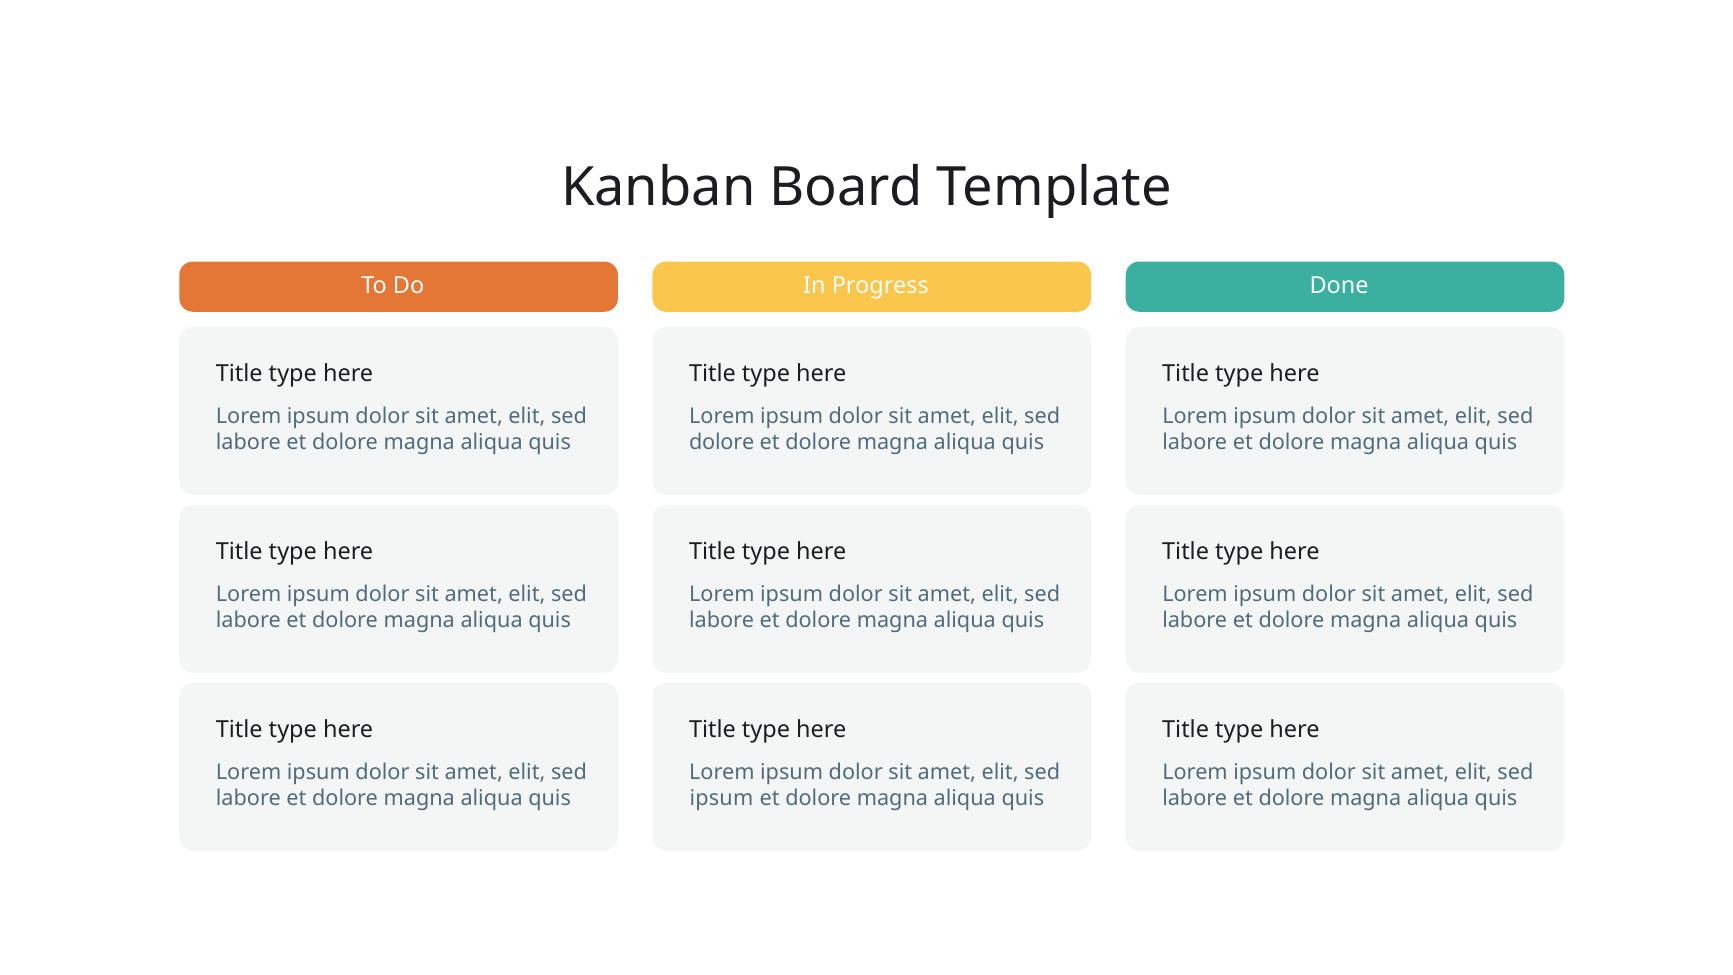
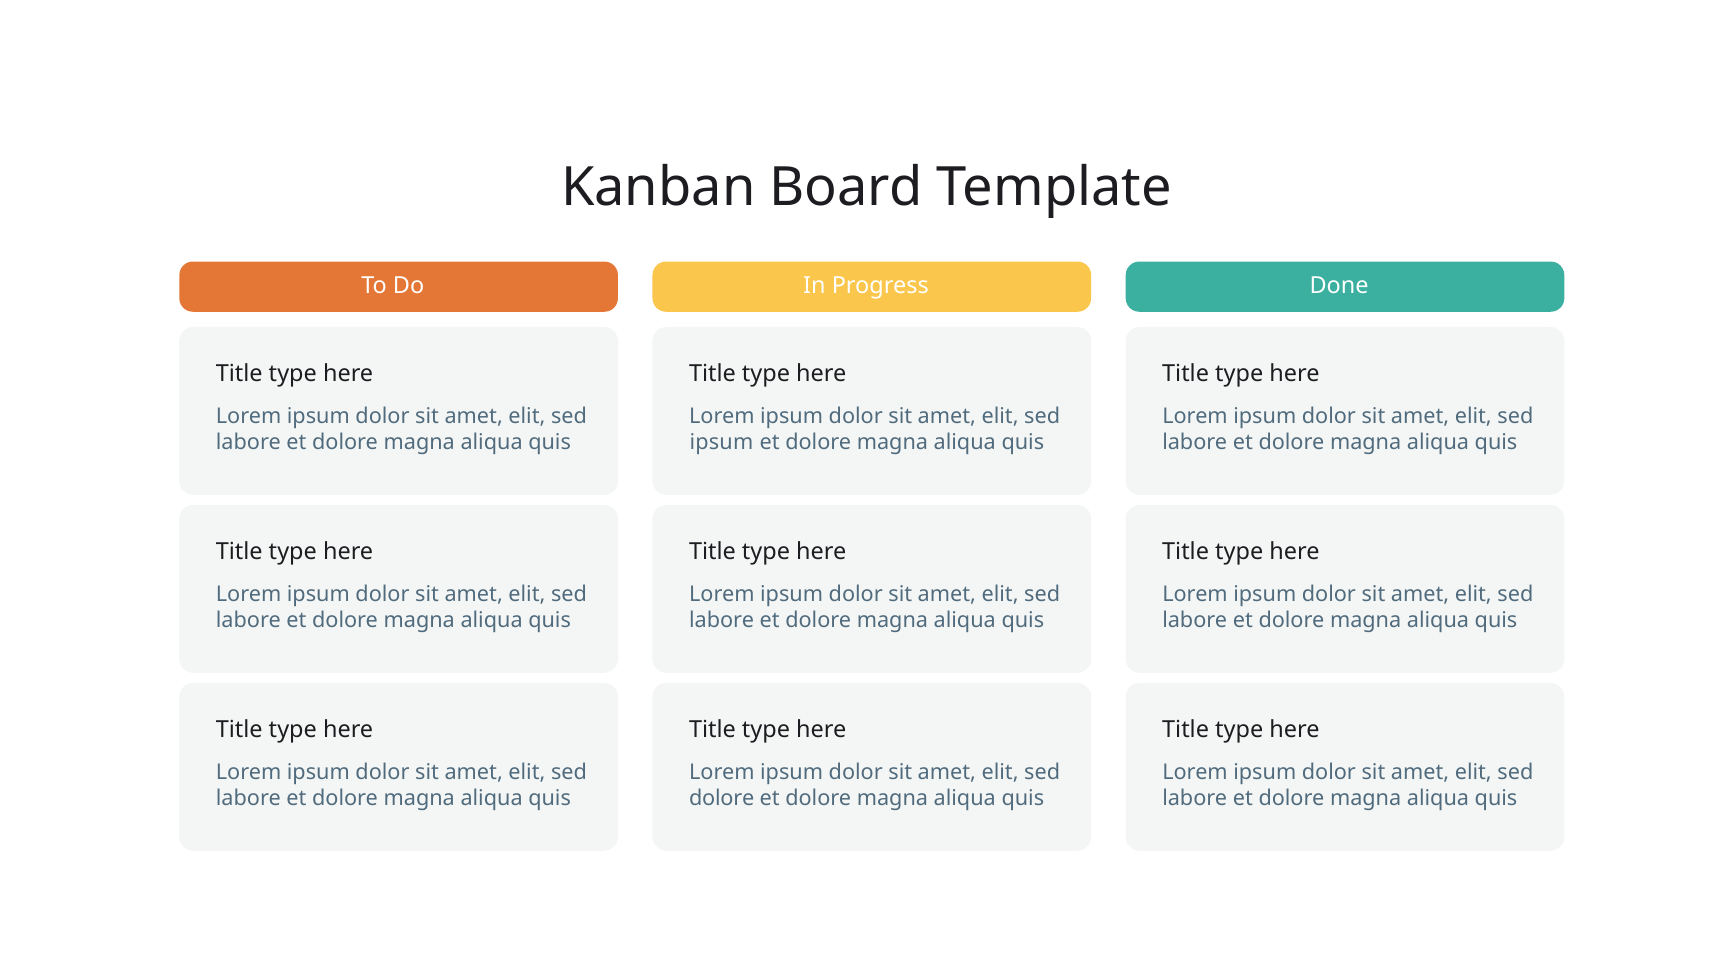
dolore: dolore -> ipsum (721, 443)
ipsum: ipsum -> dolore (722, 798)
